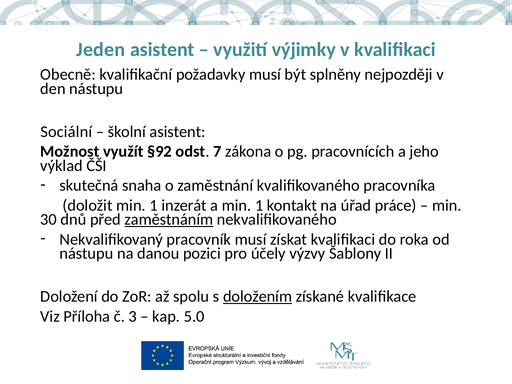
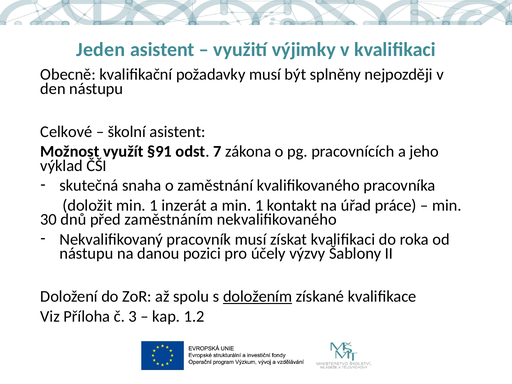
Sociální: Sociální -> Celkové (66, 132)
§92: §92 -> §91 (160, 152)
zaměstnáním underline: present -> none (169, 219)
5.0: 5.0 -> 1.2 (194, 316)
